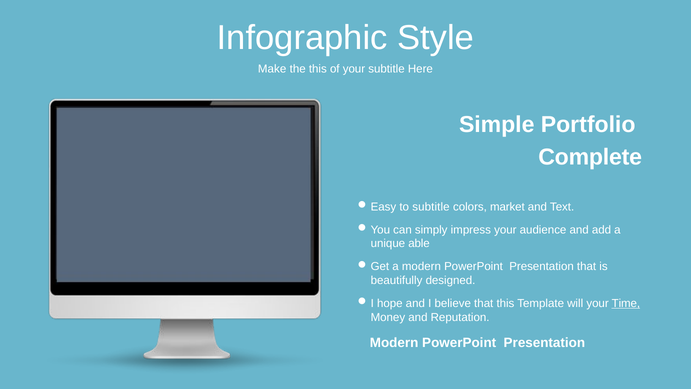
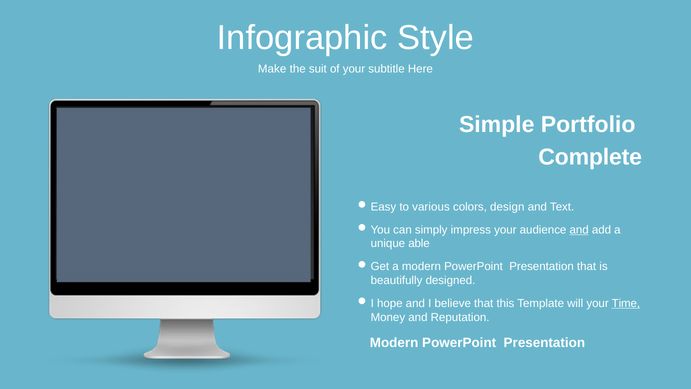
the this: this -> suit (318, 69)
to subtitle: subtitle -> various (431, 207)
market: market -> design (507, 207)
and underline: none -> present (579, 230)
